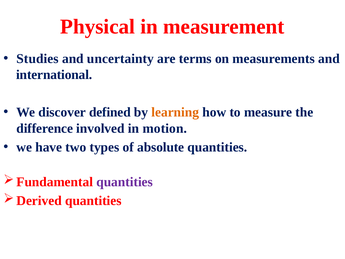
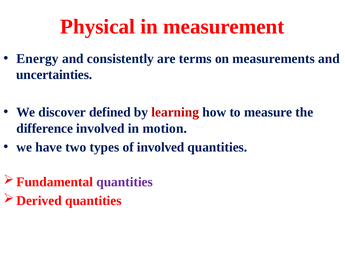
Studies: Studies -> Energy (38, 59)
uncertainty: uncertainty -> consistently (120, 59)
international: international -> uncertainties (54, 75)
learning colour: orange -> red (175, 112)
of absolute: absolute -> involved (161, 147)
